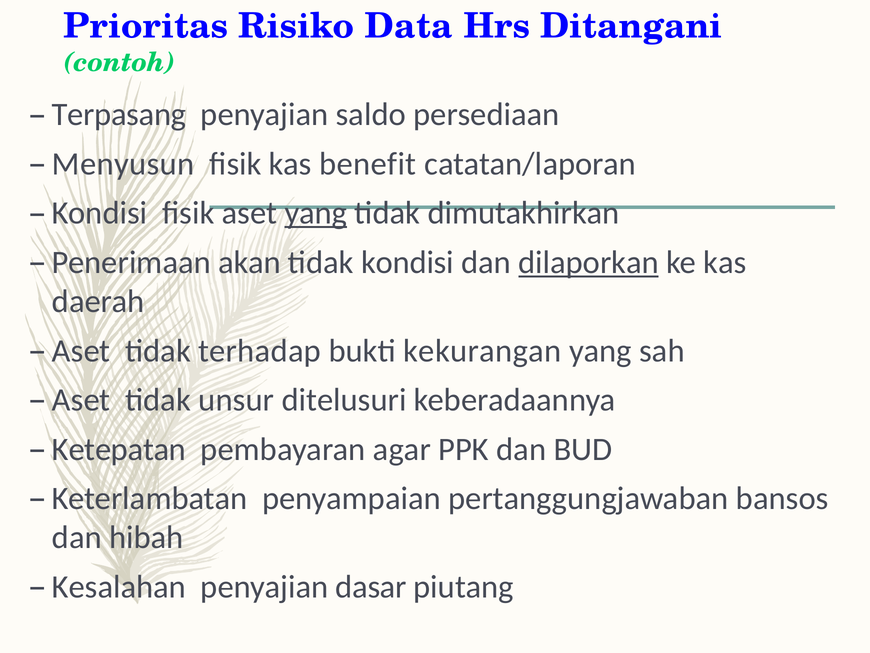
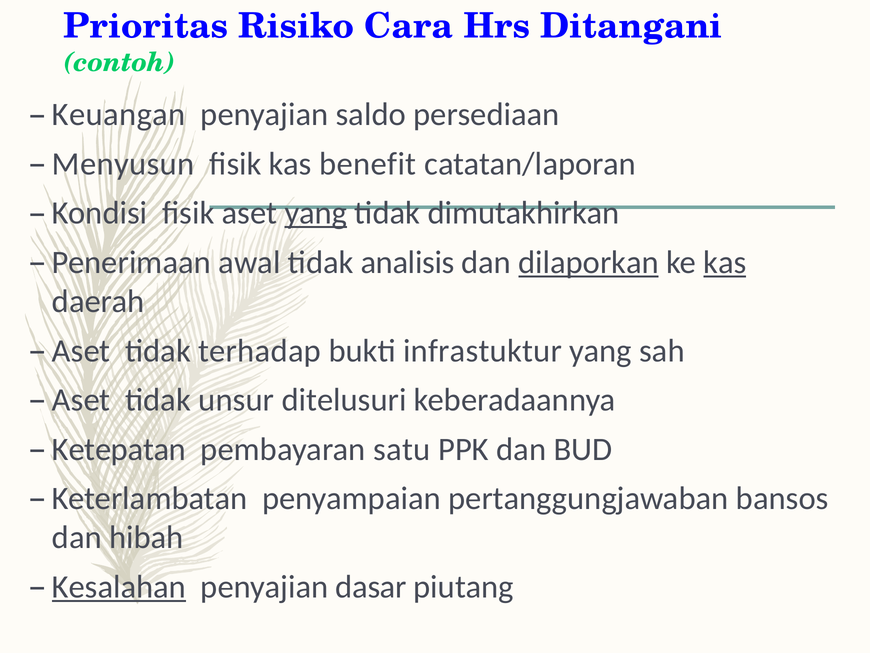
Data: Data -> Cara (409, 26)
Terpasang: Terpasang -> Keuangan (119, 115)
akan: akan -> awal (249, 262)
tidak kondisi: kondisi -> analisis (408, 262)
kas underline: none -> present (725, 262)
kekurangan: kekurangan -> infrastuktur (483, 351)
agar: agar -> satu (402, 449)
Kesalahan underline: none -> present (119, 587)
